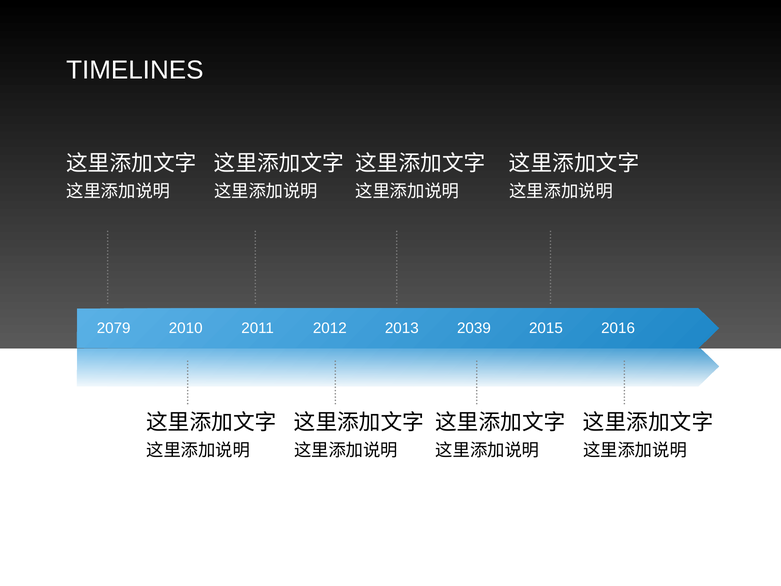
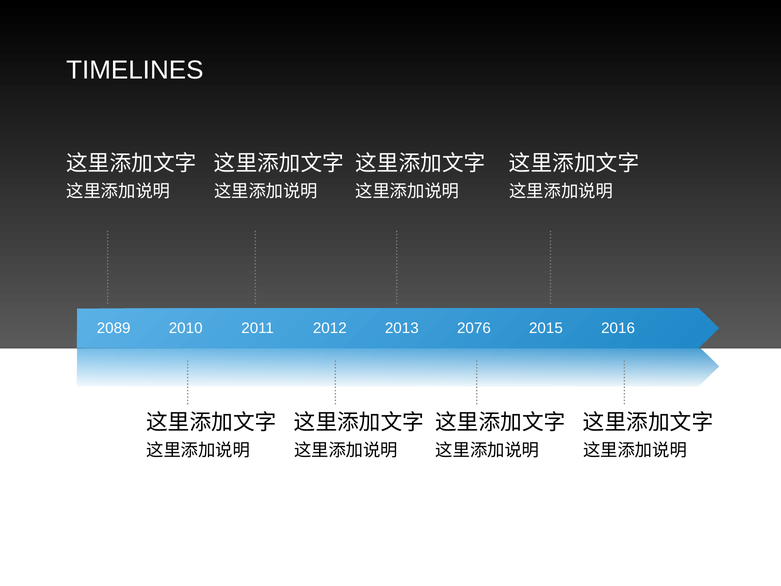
2079: 2079 -> 2089 (114, 328)
2039: 2039 -> 2076 (474, 328)
